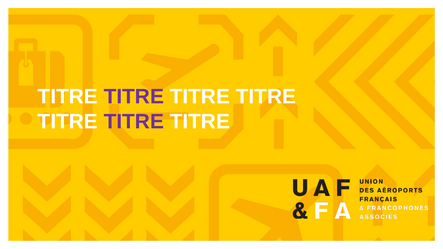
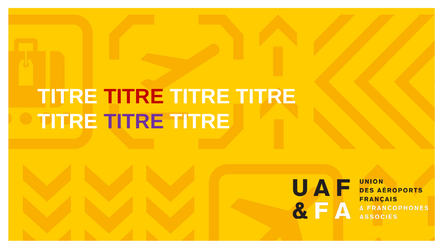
TITRE colour: purple -> red (134, 97)
